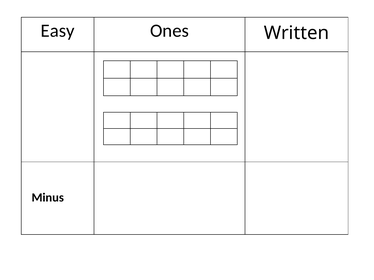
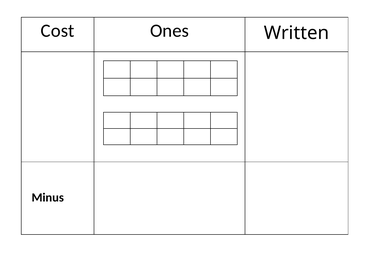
Easy: Easy -> Cost (58, 31)
